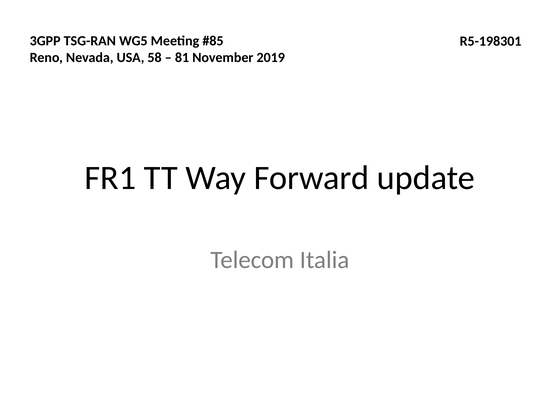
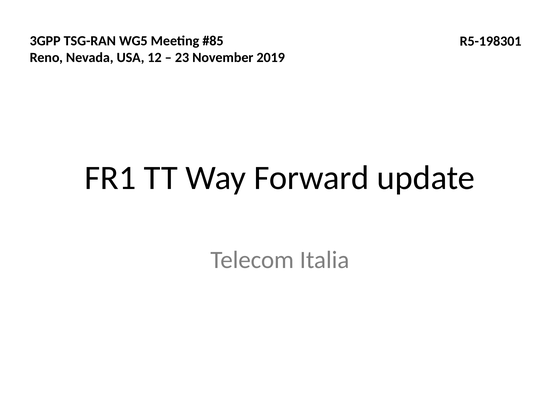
58: 58 -> 12 (155, 58)
81: 81 -> 23 (182, 58)
